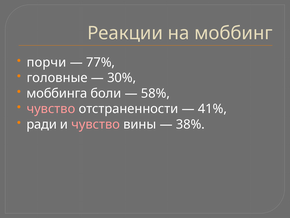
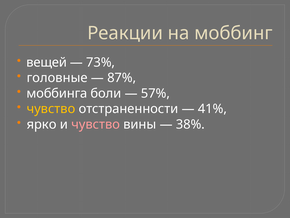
порчи: порчи -> вещей (47, 62)
77%: 77% -> 73% (101, 62)
30%: 30% -> 87% (122, 78)
58%: 58% -> 57% (155, 93)
чувство colour: pink -> yellow (51, 109)
ради: ради -> ярко (42, 124)
